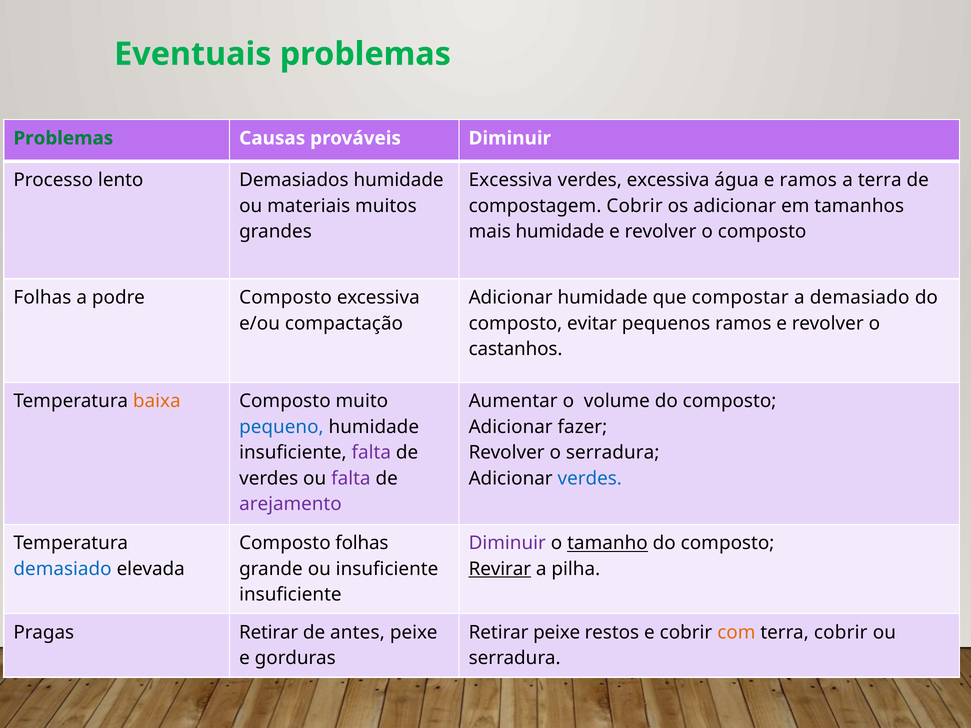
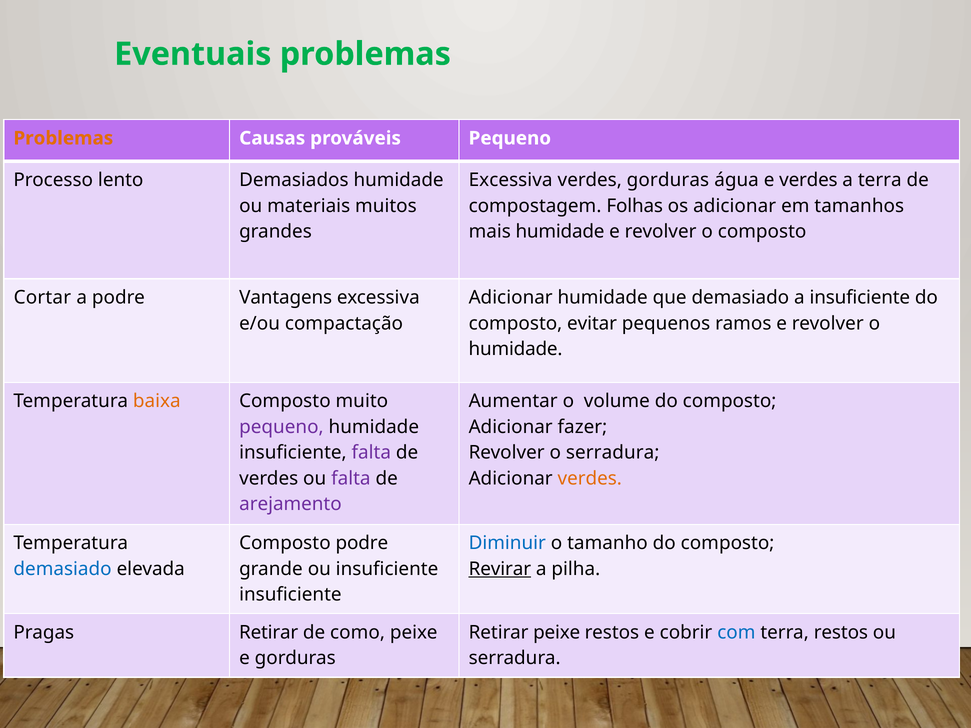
Problemas colour: green -> orange (63, 138)
prováveis Diminuir: Diminuir -> Pequeno (510, 138)
verdes excessiva: excessiva -> gorduras (668, 180)
e ramos: ramos -> verdes (808, 180)
compostagem Cobrir: Cobrir -> Folhas (635, 206)
Folhas: Folhas -> Cortar (42, 298)
podre Composto: Composto -> Vantagens (286, 298)
que compostar: compostar -> demasiado (740, 298)
a demasiado: demasiado -> insuficiente (860, 298)
castanhos: castanhos -> humidade (516, 349)
pequeno colour: blue -> purple (281, 427)
verdes colour: blue -> orange (590, 479)
folhas: folhas -> podre (362, 543)
Diminuir colour: purple -> blue (507, 543)
tamanho underline: present -> none (607, 543)
antes: antes -> como (358, 632)
com colour: orange -> blue (736, 632)
terra cobrir: cobrir -> restos (841, 632)
